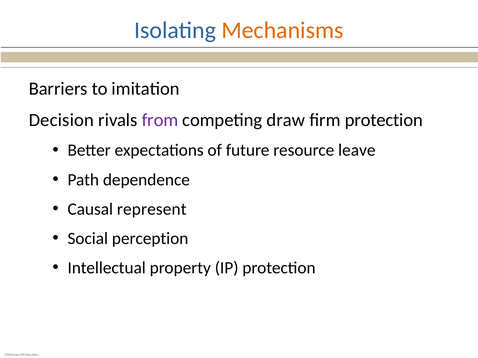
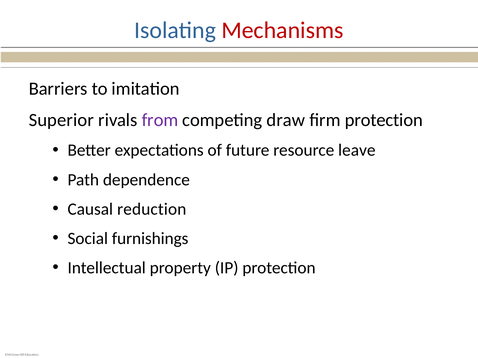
Mechanisms colour: orange -> red (282, 30)
Decision: Decision -> Superior (61, 120)
represent: represent -> reduction (152, 209)
perception: perception -> furnishings (150, 239)
